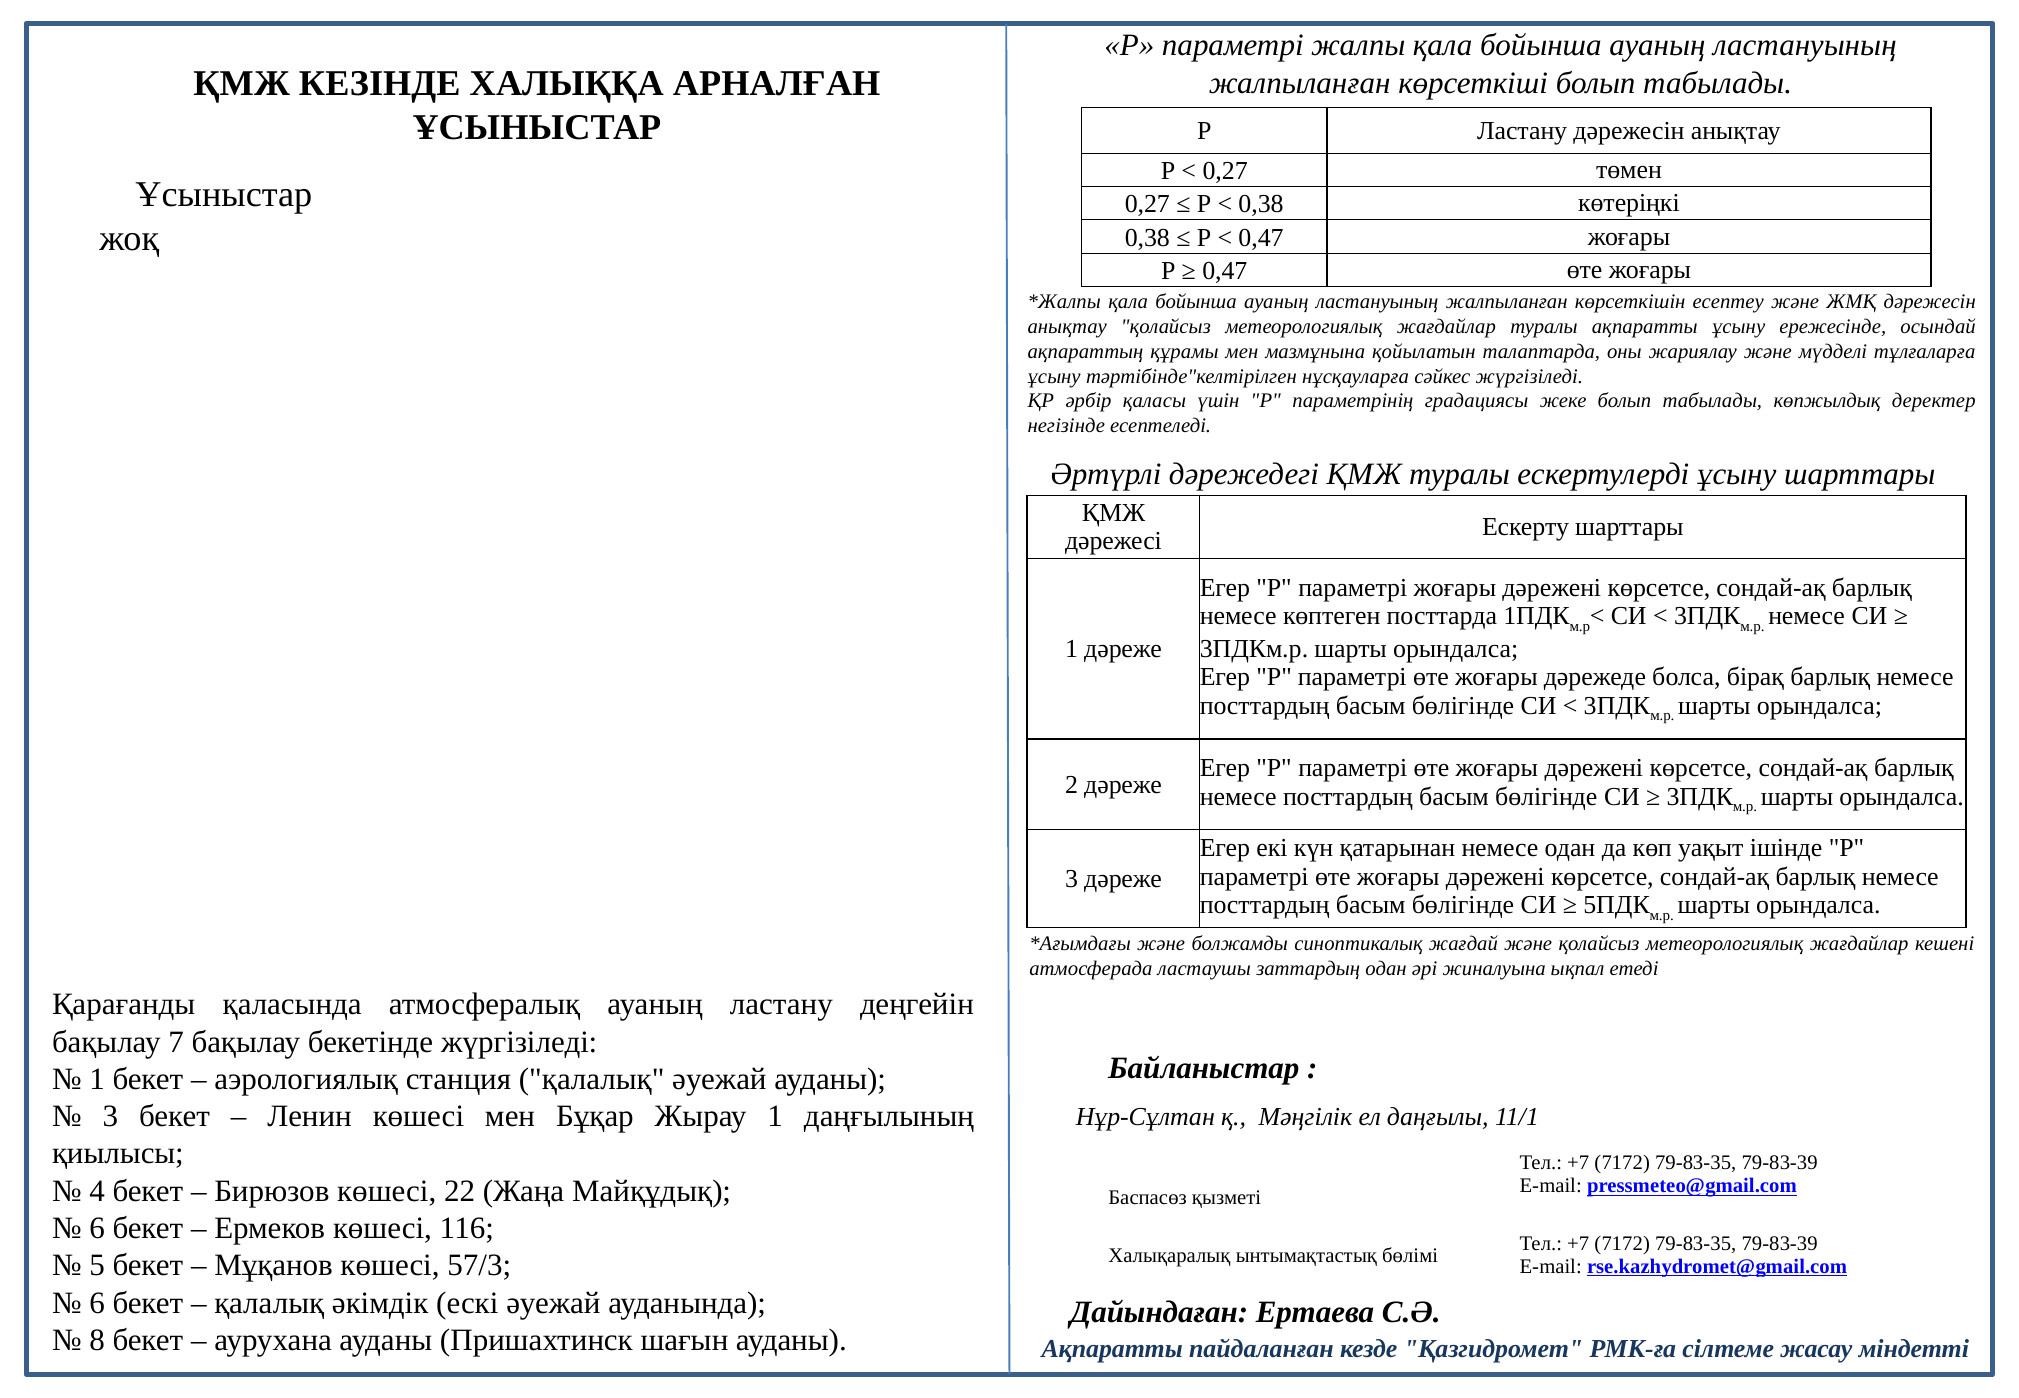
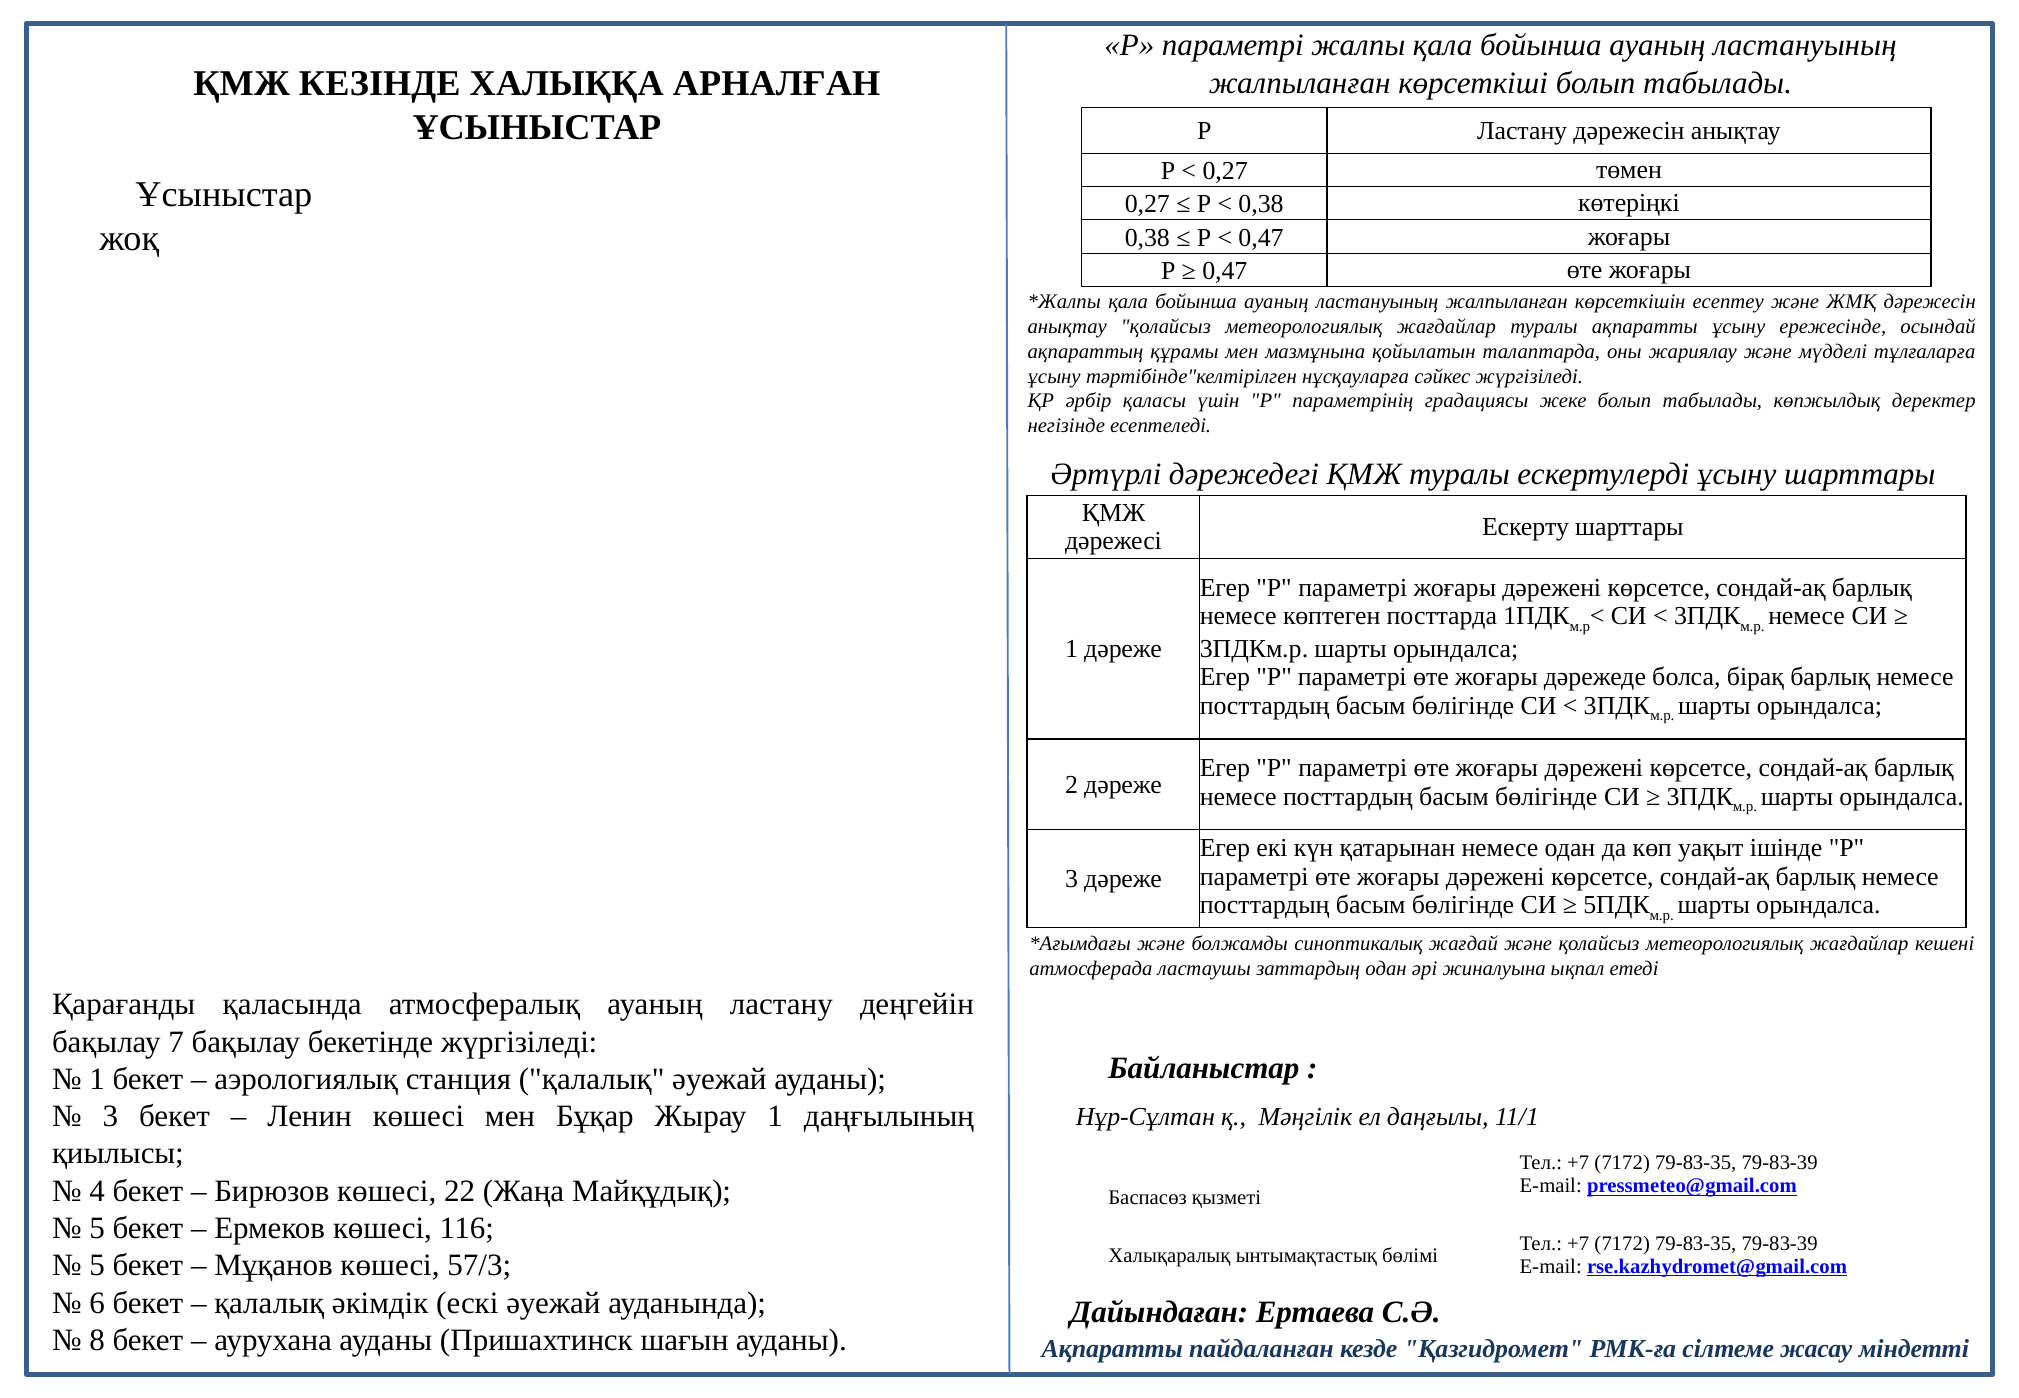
6: 6 -> 5 (97, 1228)
